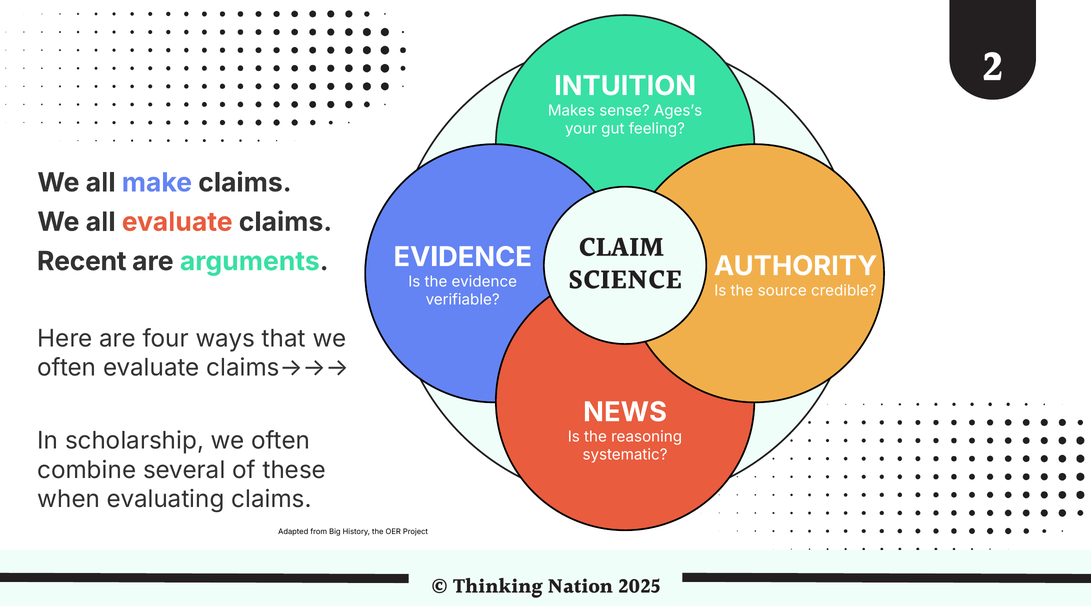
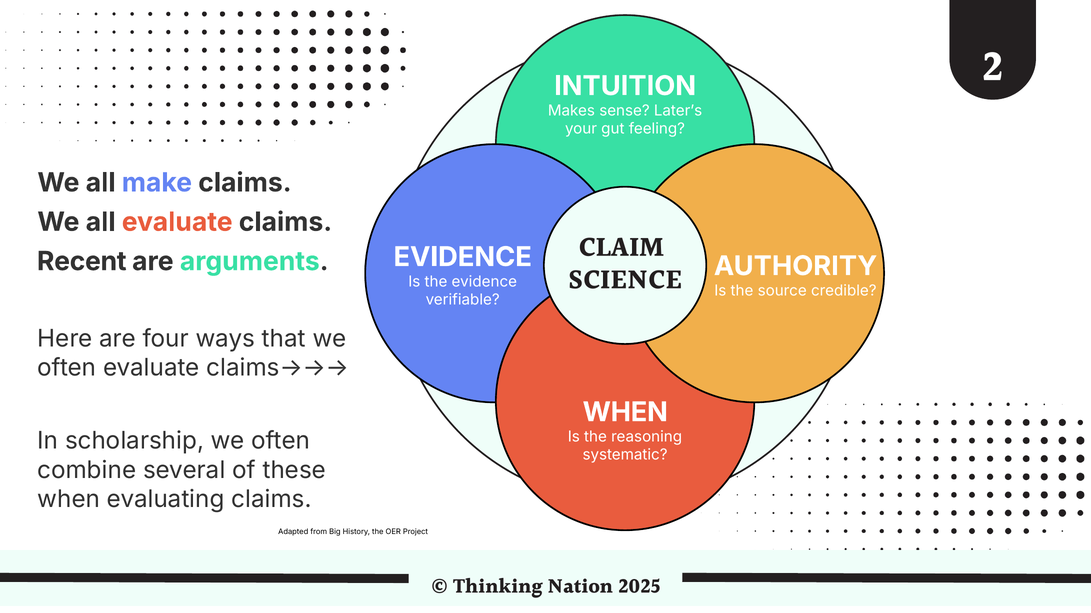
Ages’s: Ages’s -> Later’s (678, 111)
NEWS: NEWS -> WHEN (625, 413)
